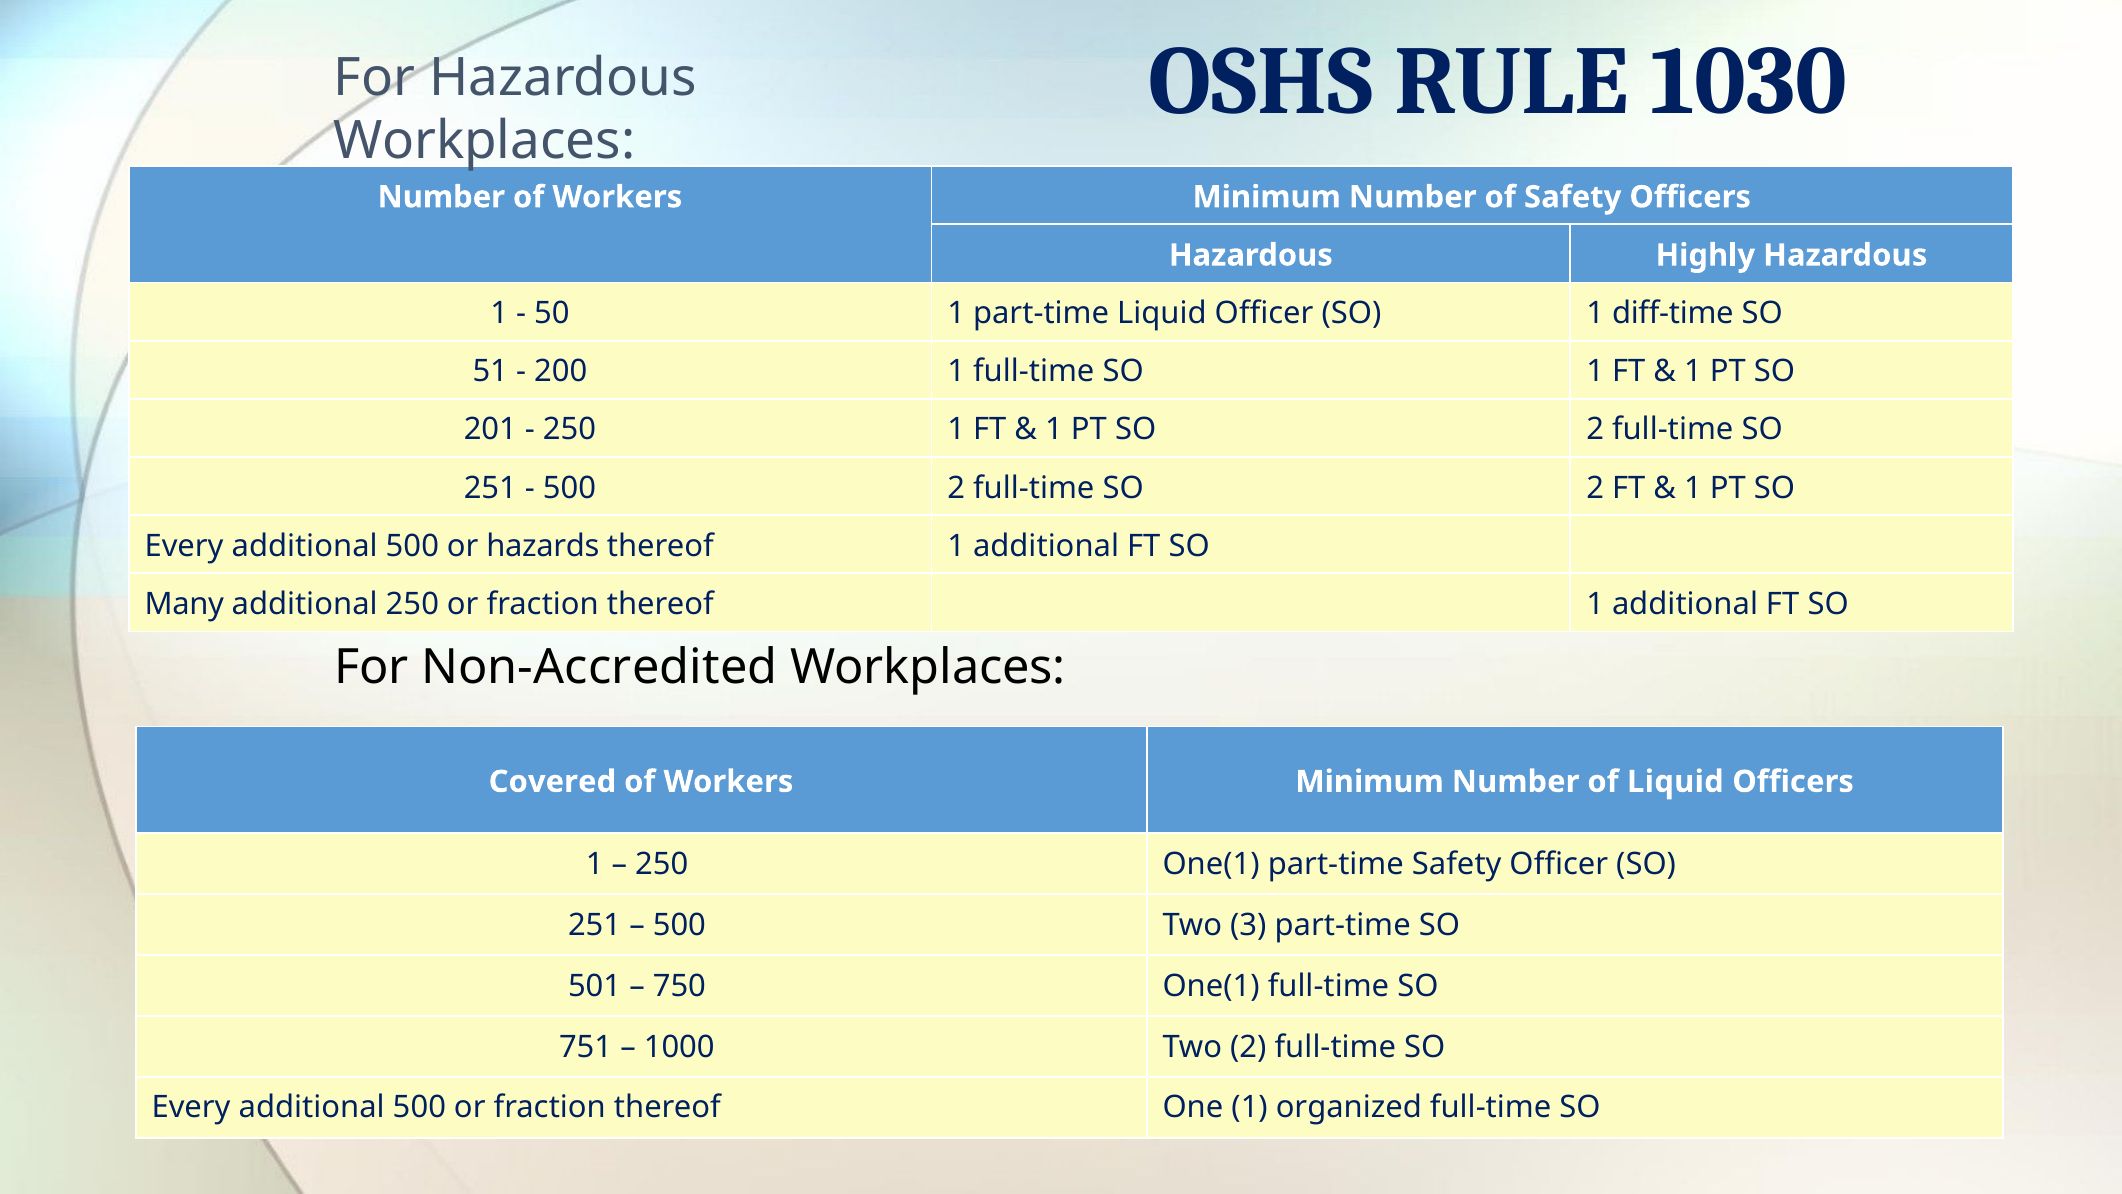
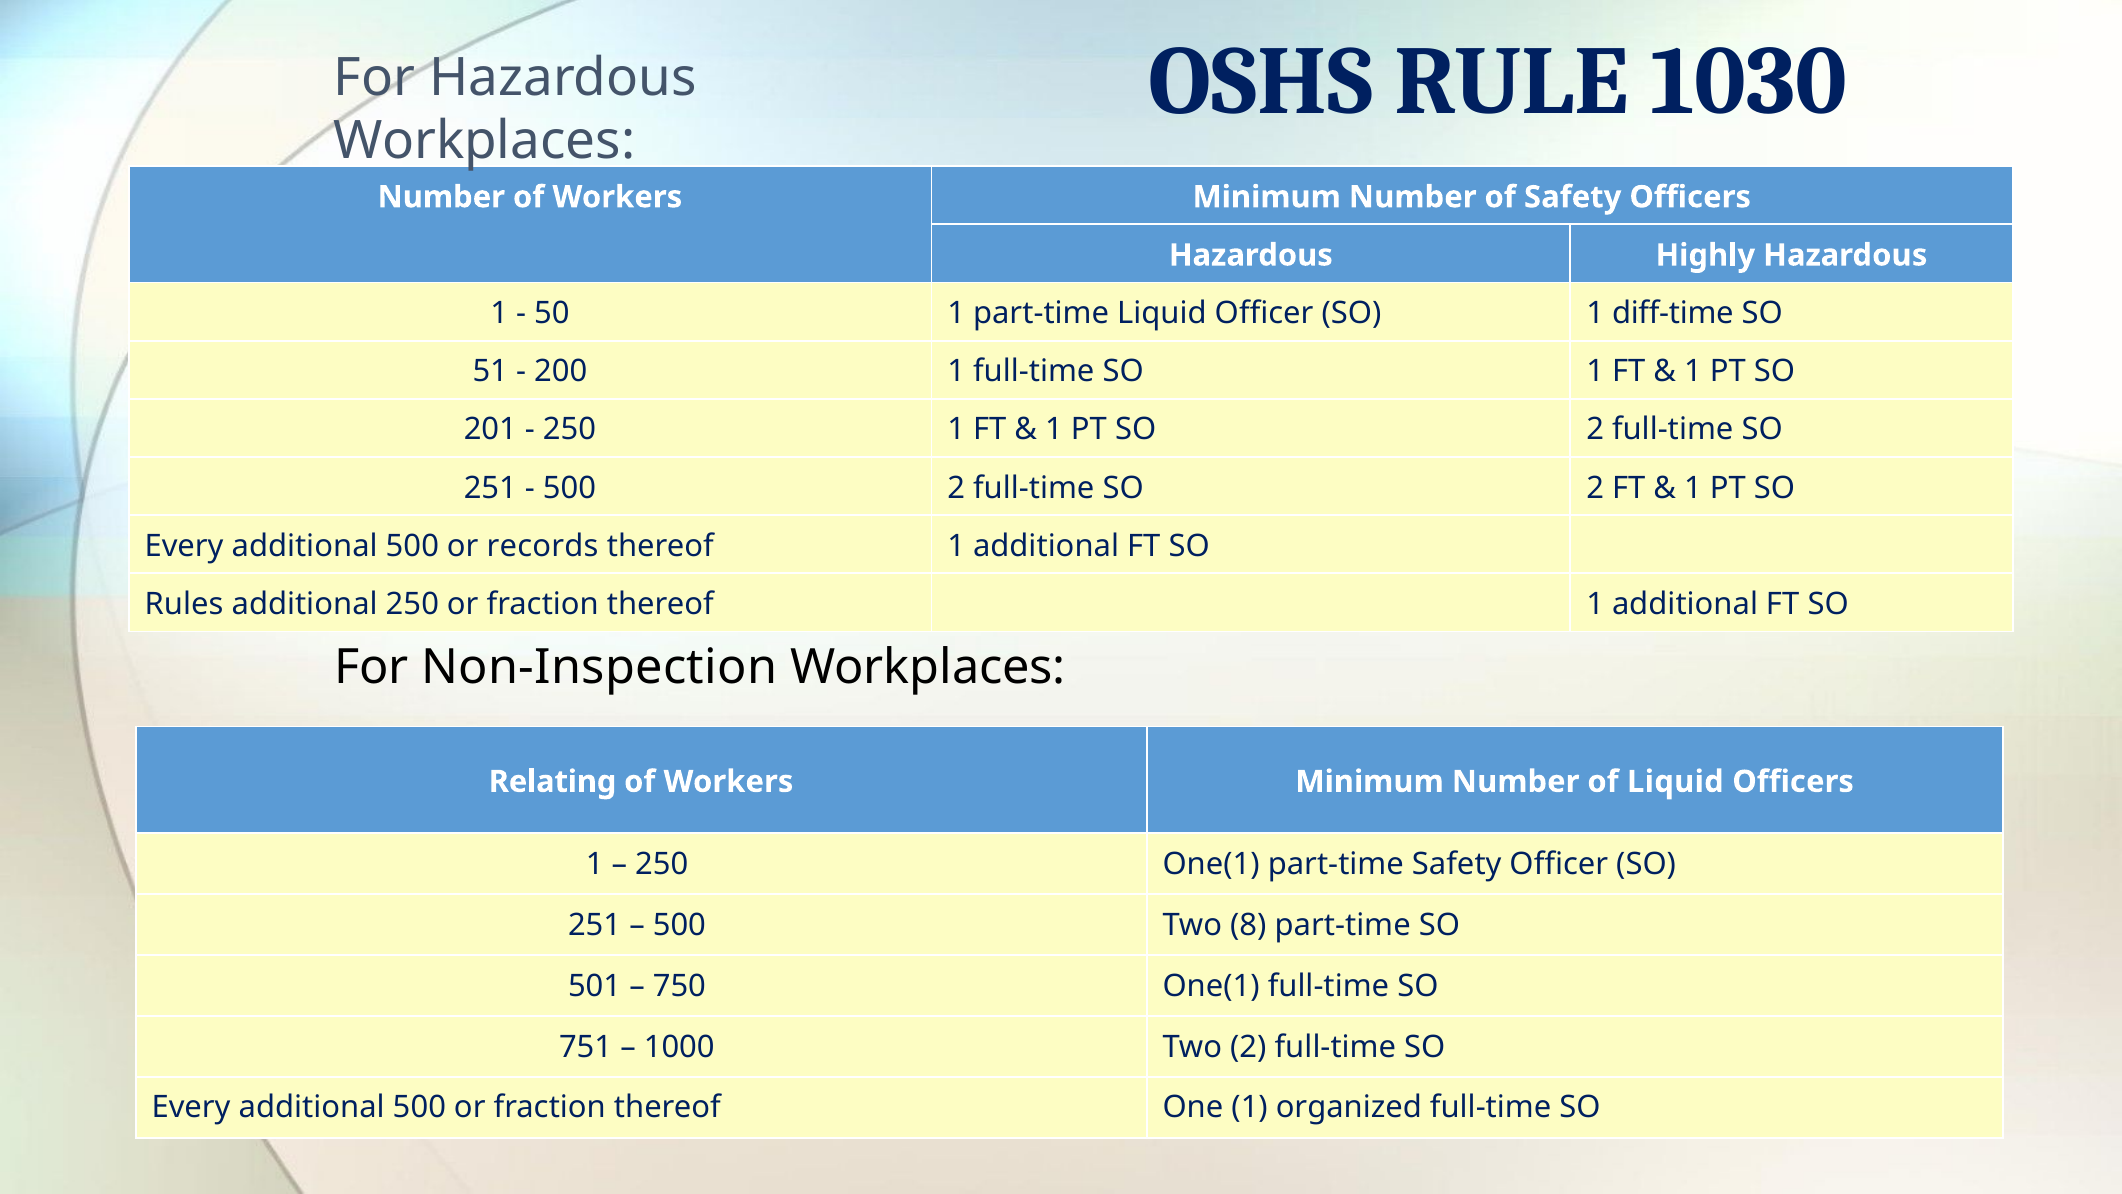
hazards: hazards -> records (543, 546)
Many: Many -> Rules (184, 604)
Non-Accredited: Non-Accredited -> Non-Inspection (599, 667)
Covered: Covered -> Relating (552, 781)
3: 3 -> 8 (1248, 925)
